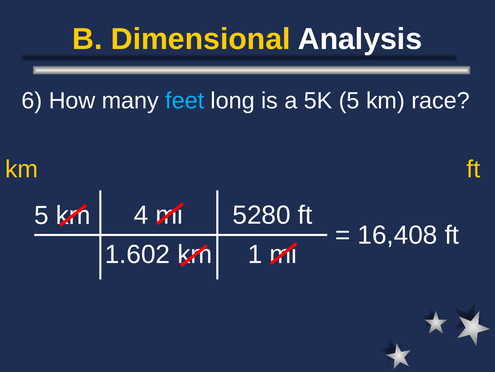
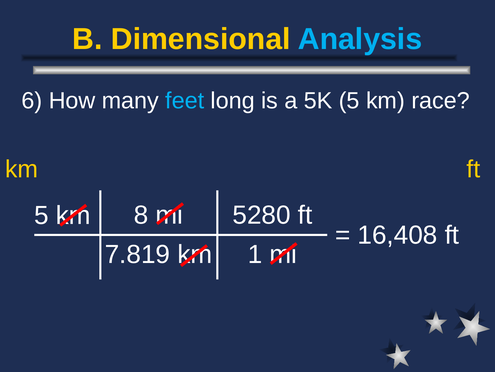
Analysis colour: white -> light blue (360, 39)
4: 4 -> 8 (141, 215)
1.602: 1.602 -> 7.819 (137, 254)
